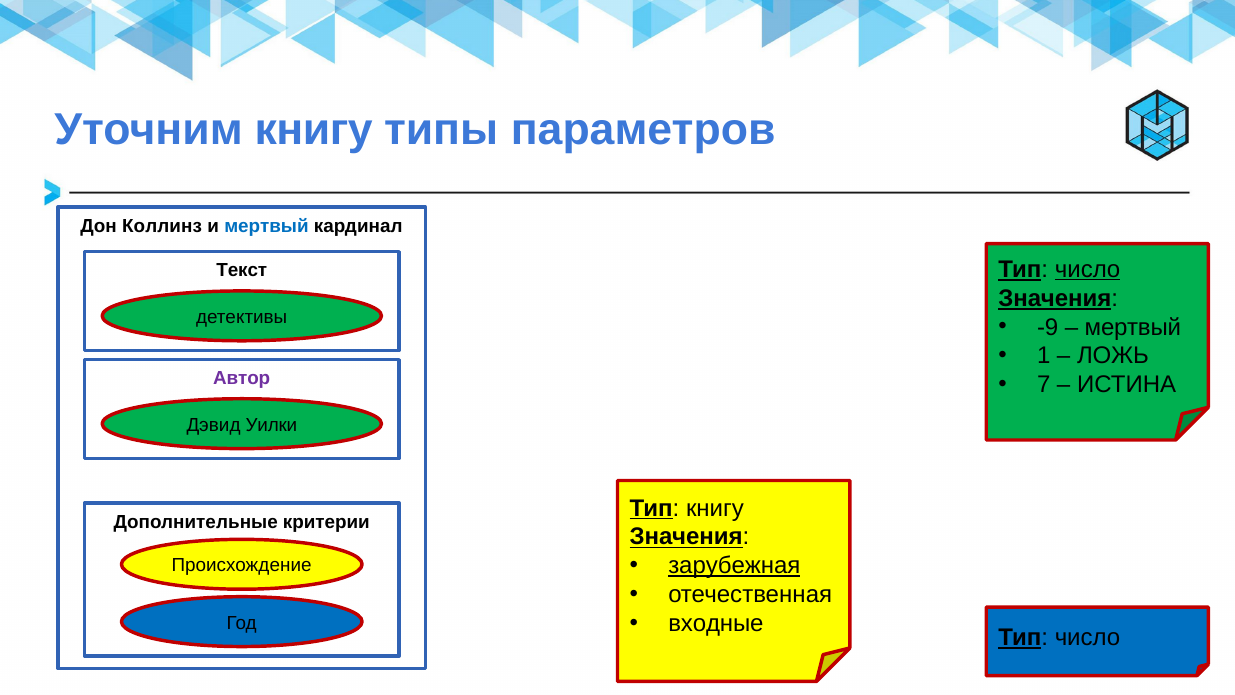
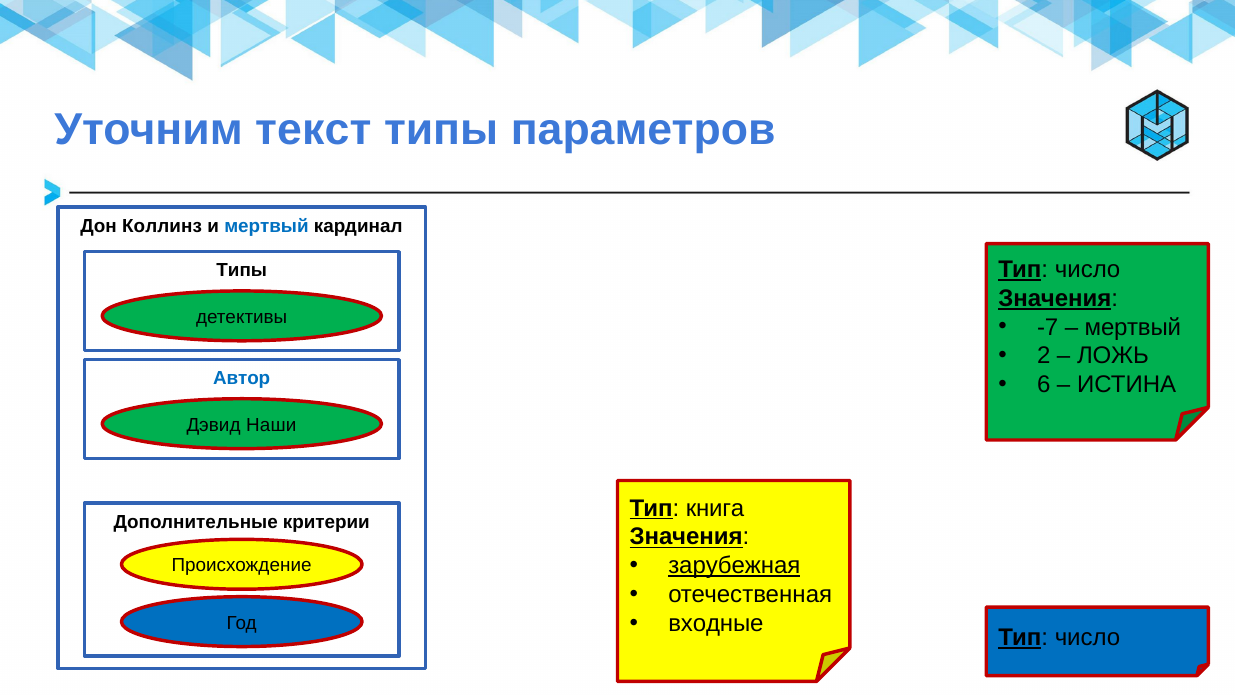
Уточним книгу: книгу -> текст (313, 130)
число underline: present -> none (1088, 269)
Текст: Текст -> Типы (242, 270)
-9: -9 -> -7 (1048, 327)
1: 1 -> 2 (1044, 356)
Автор colour: purple -> blue (242, 378)
7: 7 -> 6 (1044, 385)
Уилки: Уилки -> Наши (271, 425)
Тип книгу: книгу -> книга (715, 508)
